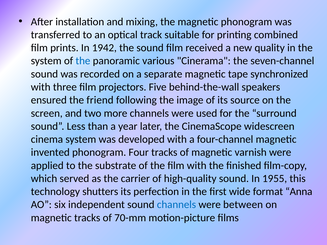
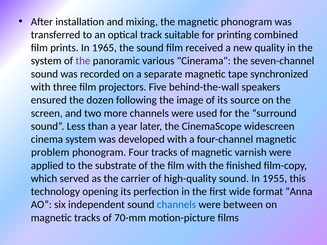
1942: 1942 -> 1965 (104, 48)
the colour: blue -> purple (83, 61)
friend: friend -> dozen (100, 100)
invented: invented -> problem (50, 153)
shutters: shutters -> opening (100, 192)
